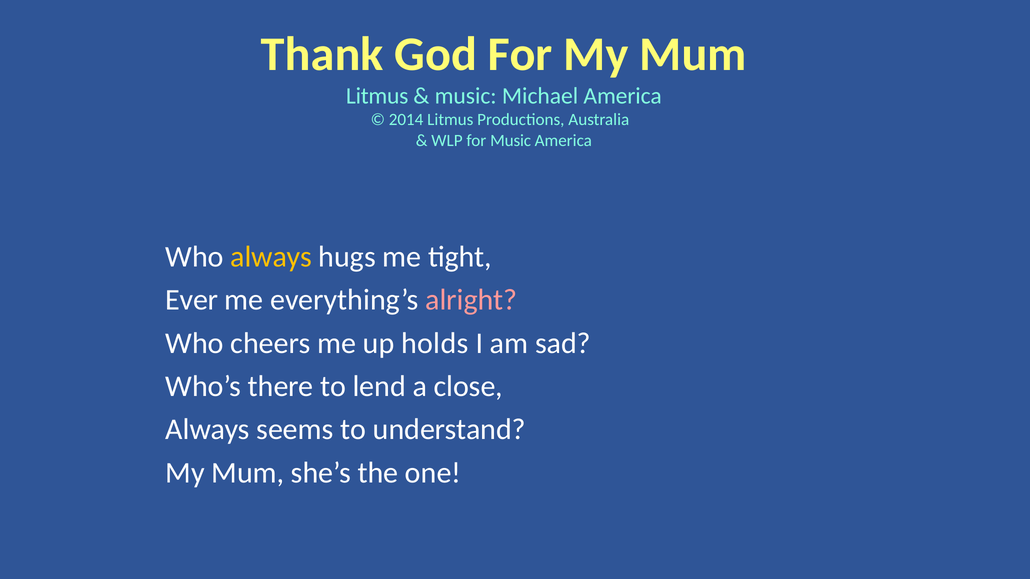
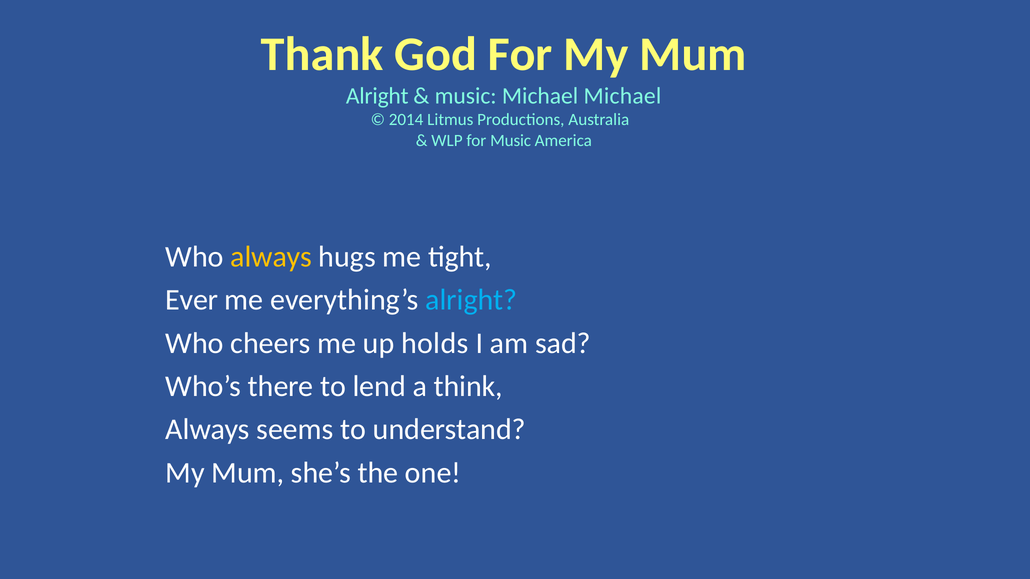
Litmus: Litmus -> Alright (377, 96)
Michael America: America -> Michael (622, 96)
alright colour: pink -> light blue (471, 300)
close: close -> think (468, 387)
